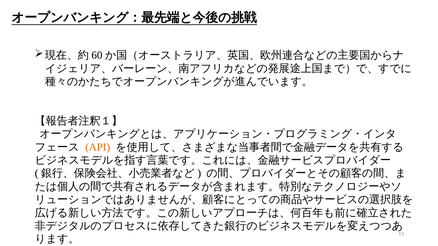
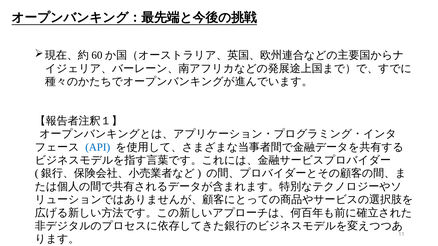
API colour: orange -> blue (98, 147)
